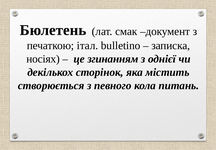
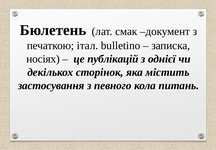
згинанням: згинанням -> публікацій (113, 59)
створюється: створюється -> застосування (51, 85)
